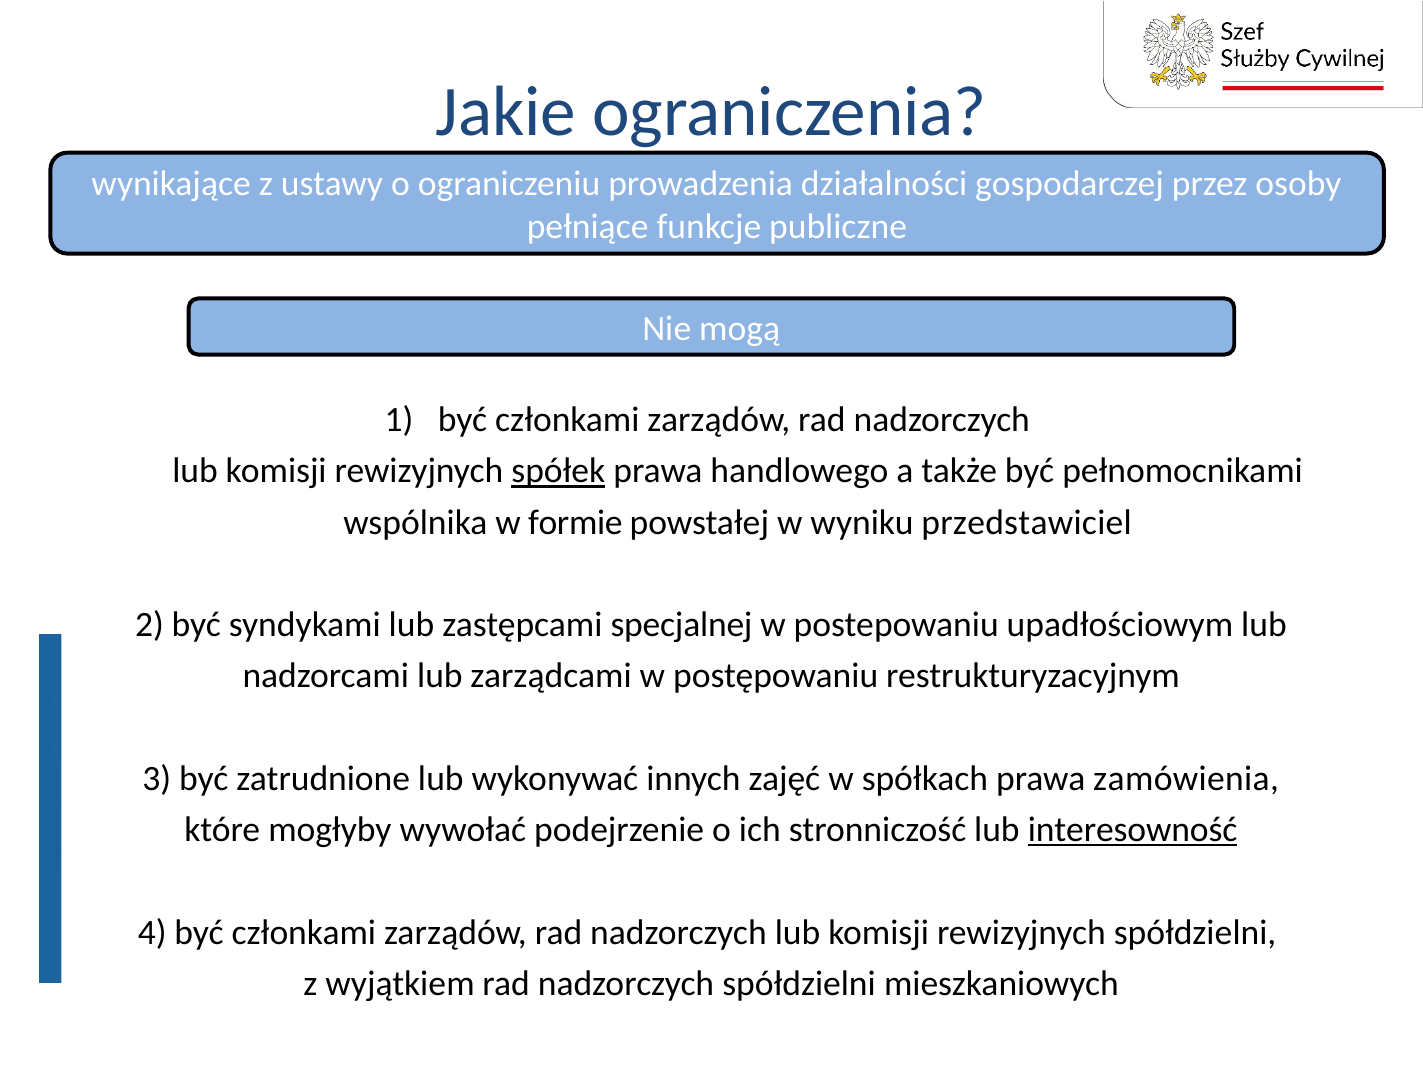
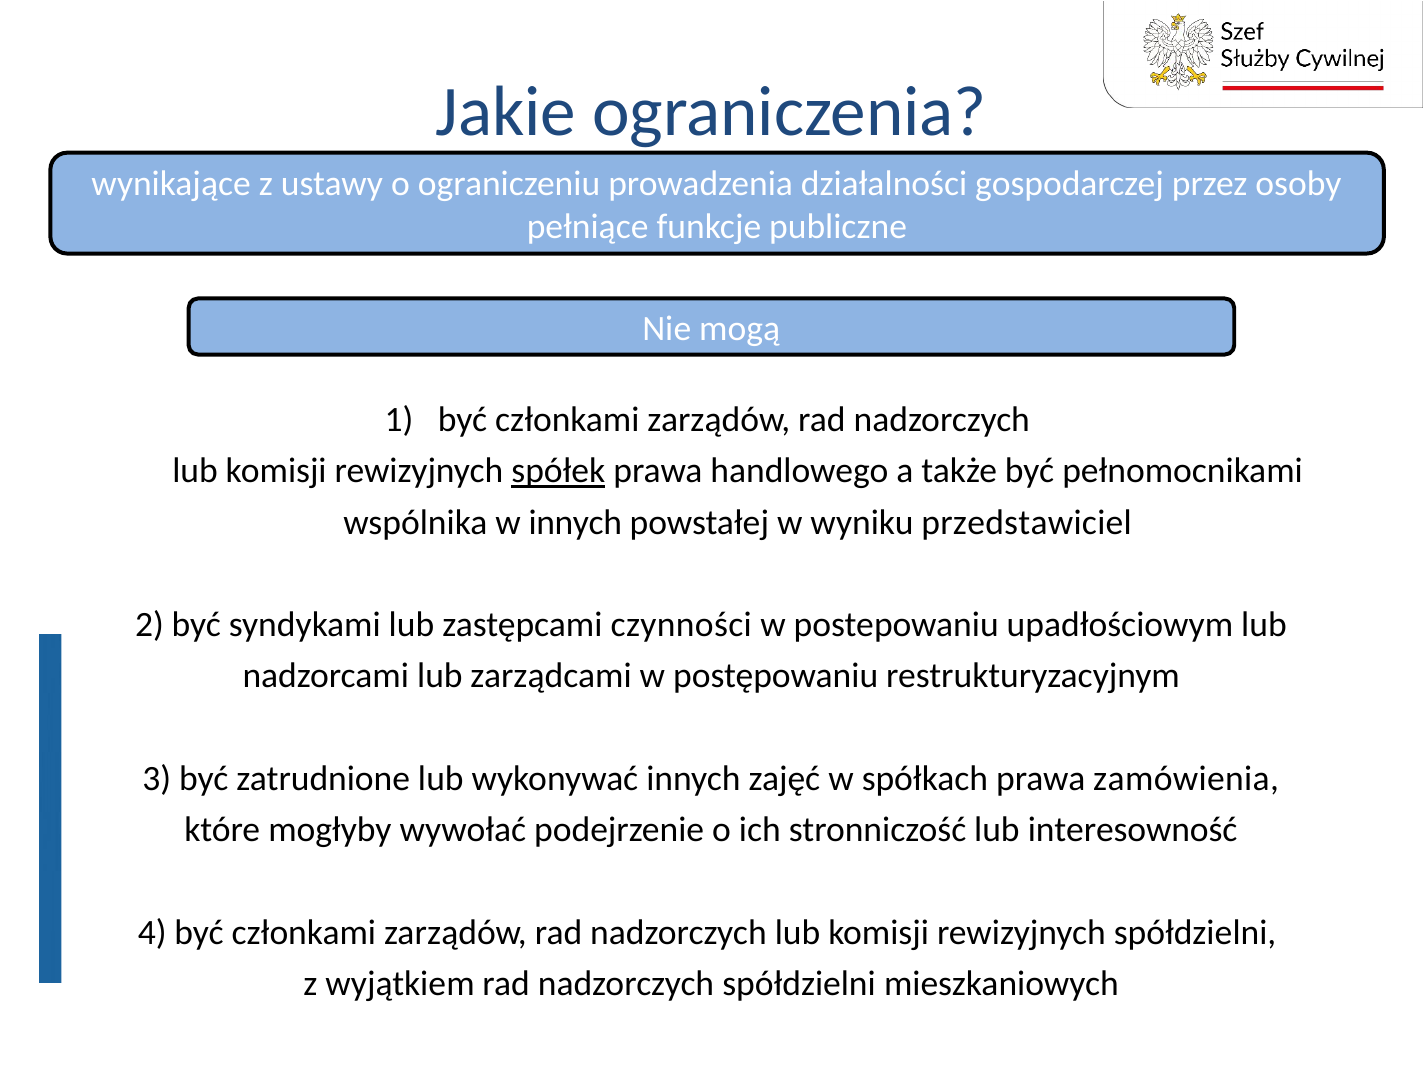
w formie: formie -> innych (575, 522)
specjalnej: specjalnej -> czynności (681, 625)
interesowność underline: present -> none (1133, 829)
